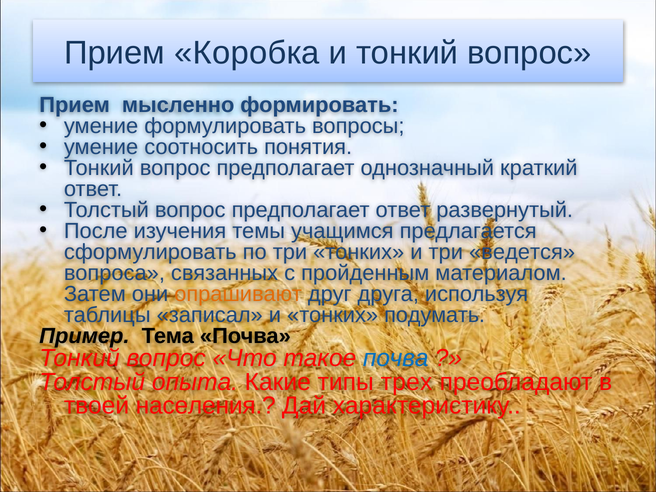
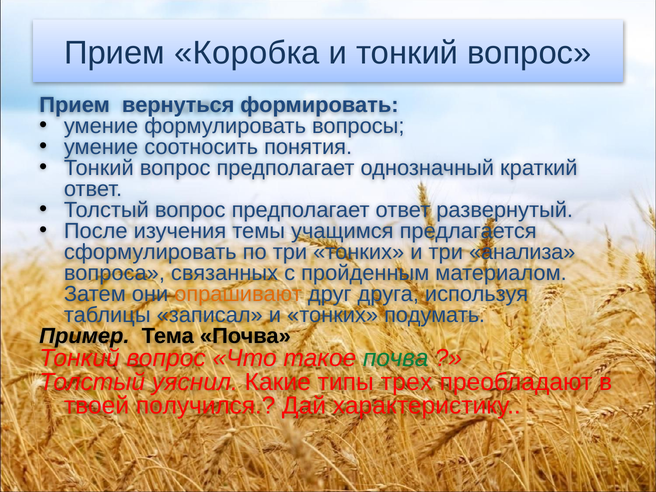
мысленно: мысленно -> вернуться (178, 105)
ведется: ведется -> анализа (522, 252)
почва colour: blue -> green (396, 358)
опыта: опыта -> уяснил (195, 382)
населения: населения -> получился (206, 406)
